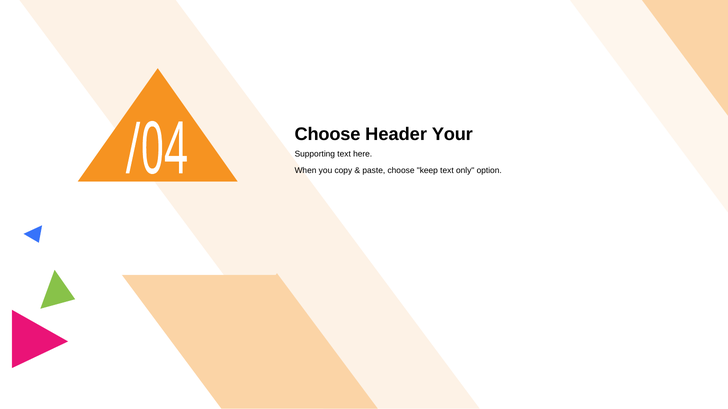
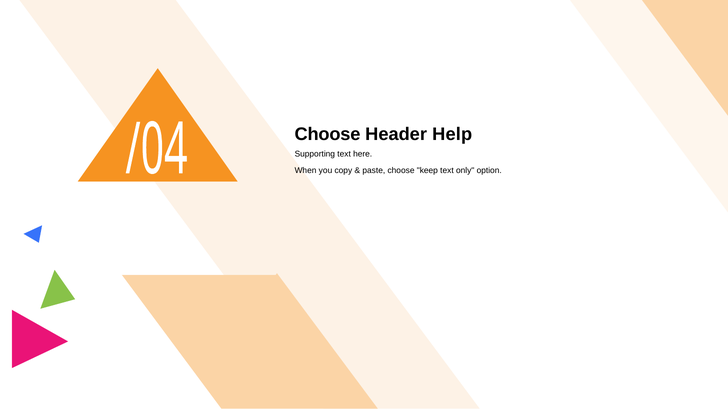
Your: Your -> Help (452, 134)
